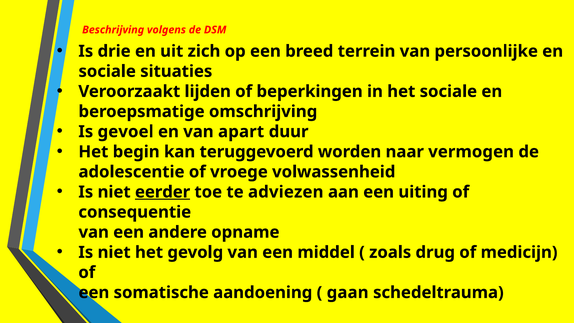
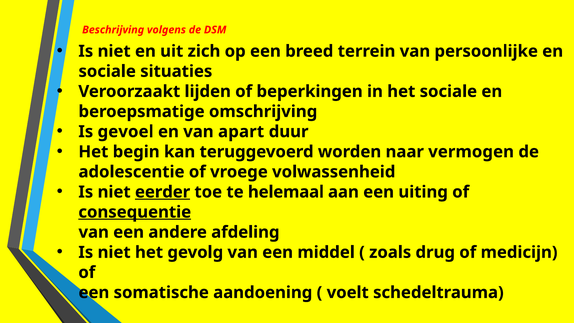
drie: drie -> niet (114, 51)
adviezen: adviezen -> helemaal (286, 192)
consequentie underline: none -> present (135, 212)
opname: opname -> afdeling (245, 232)
gaan: gaan -> voelt (348, 292)
